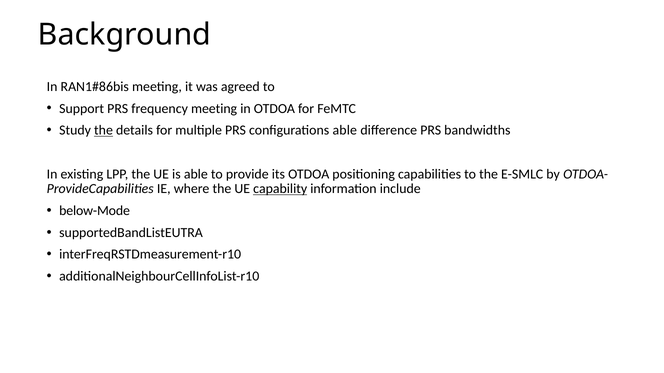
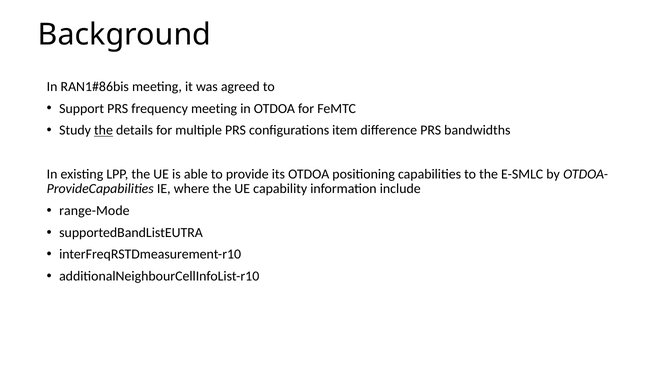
configurations able: able -> item (345, 130)
capability underline: present -> none (280, 189)
below-Mode: below-Mode -> range-Mode (94, 211)
